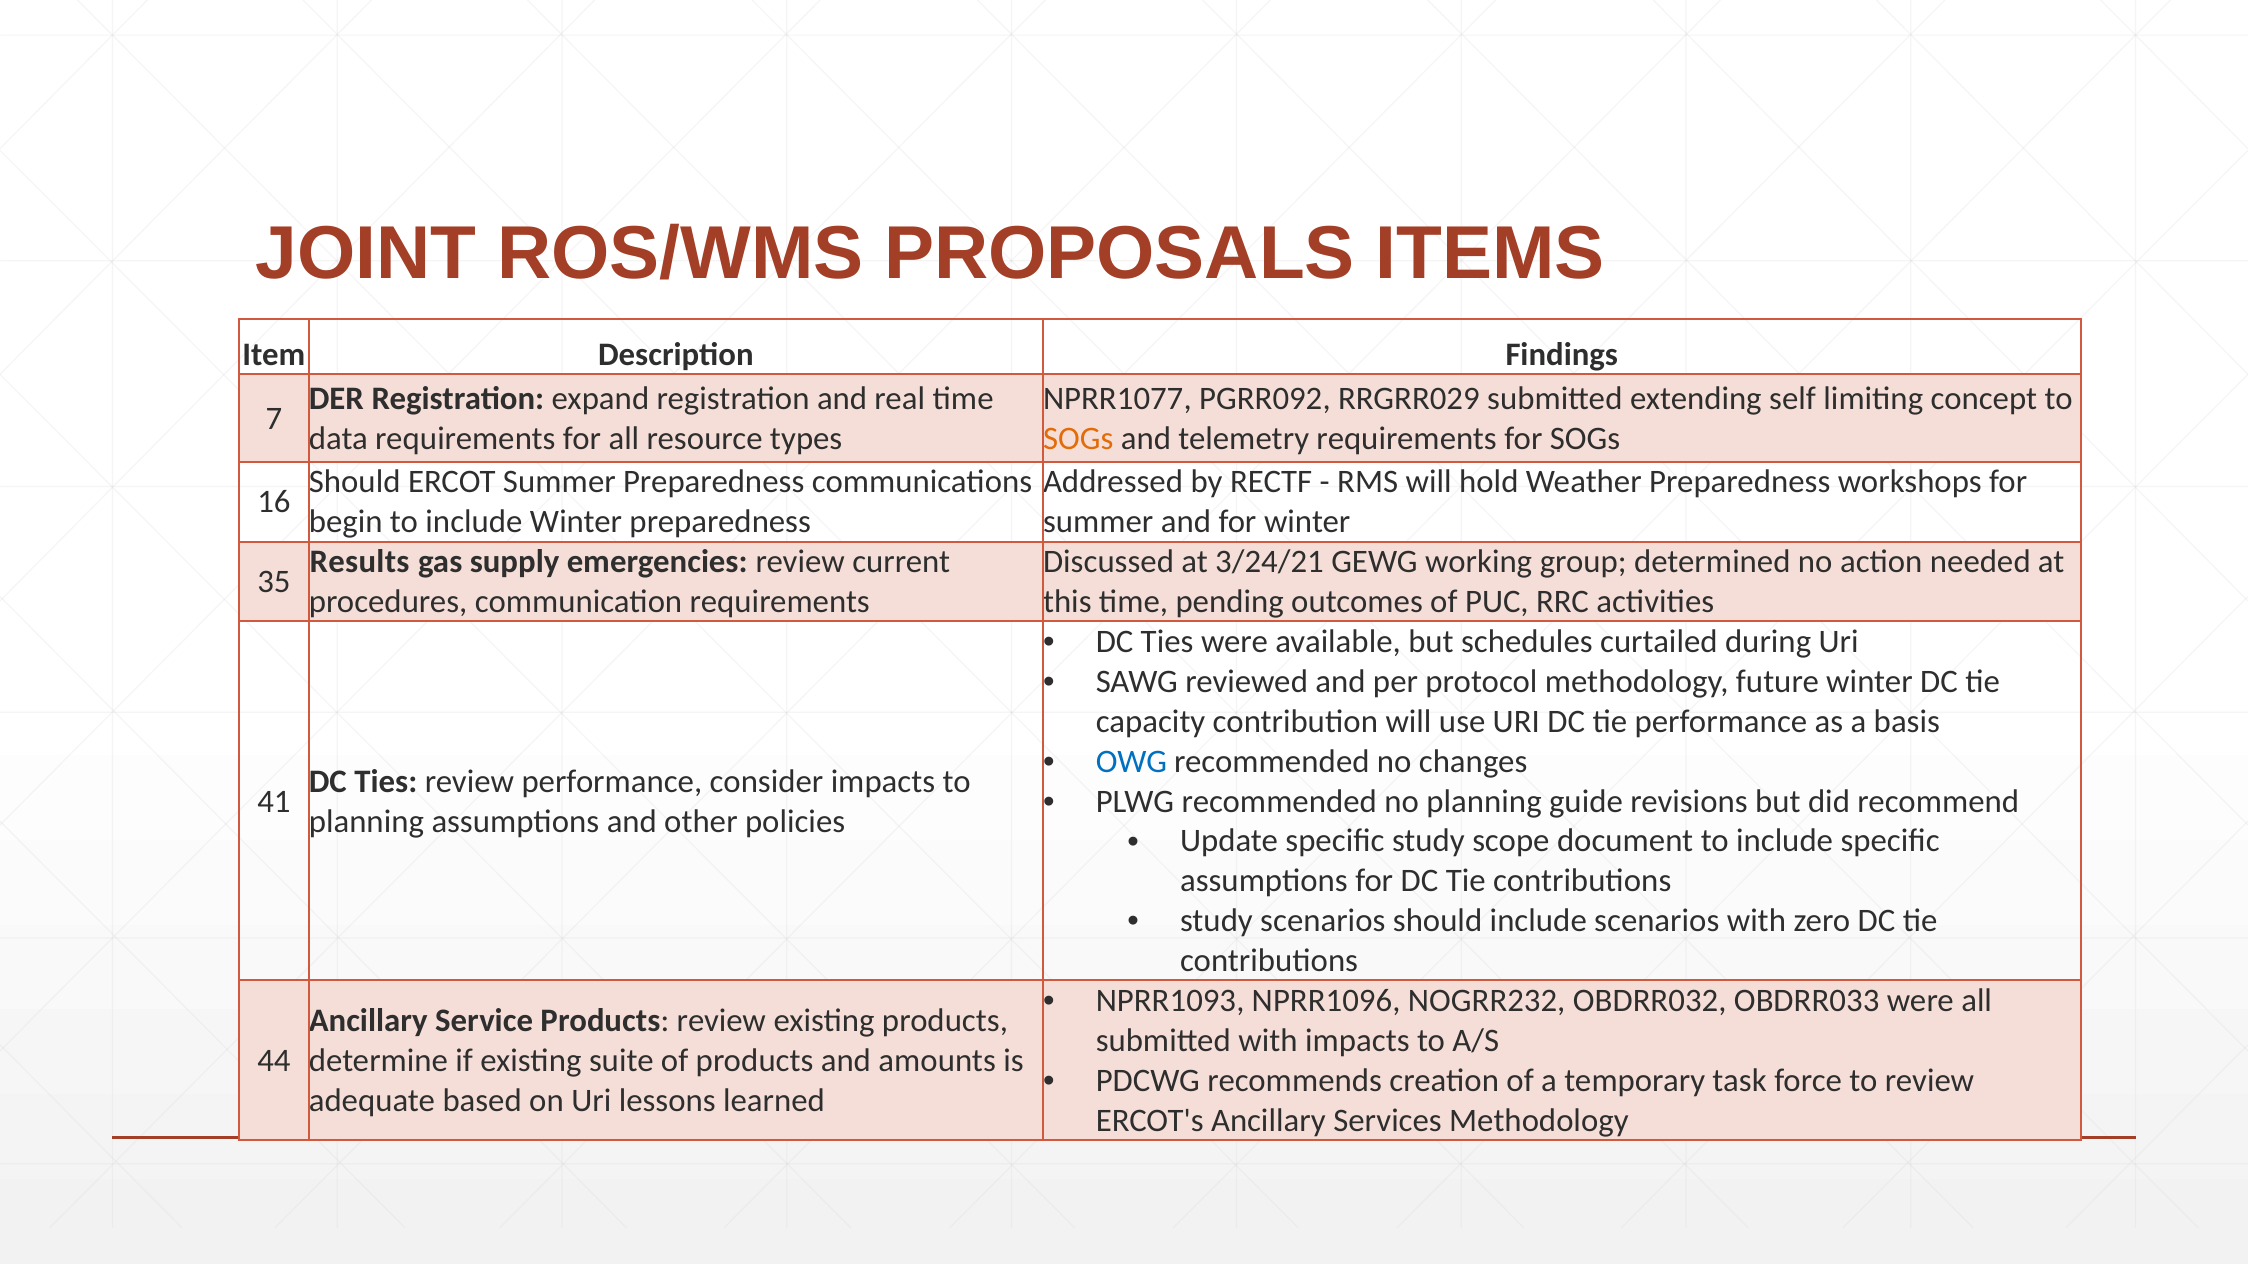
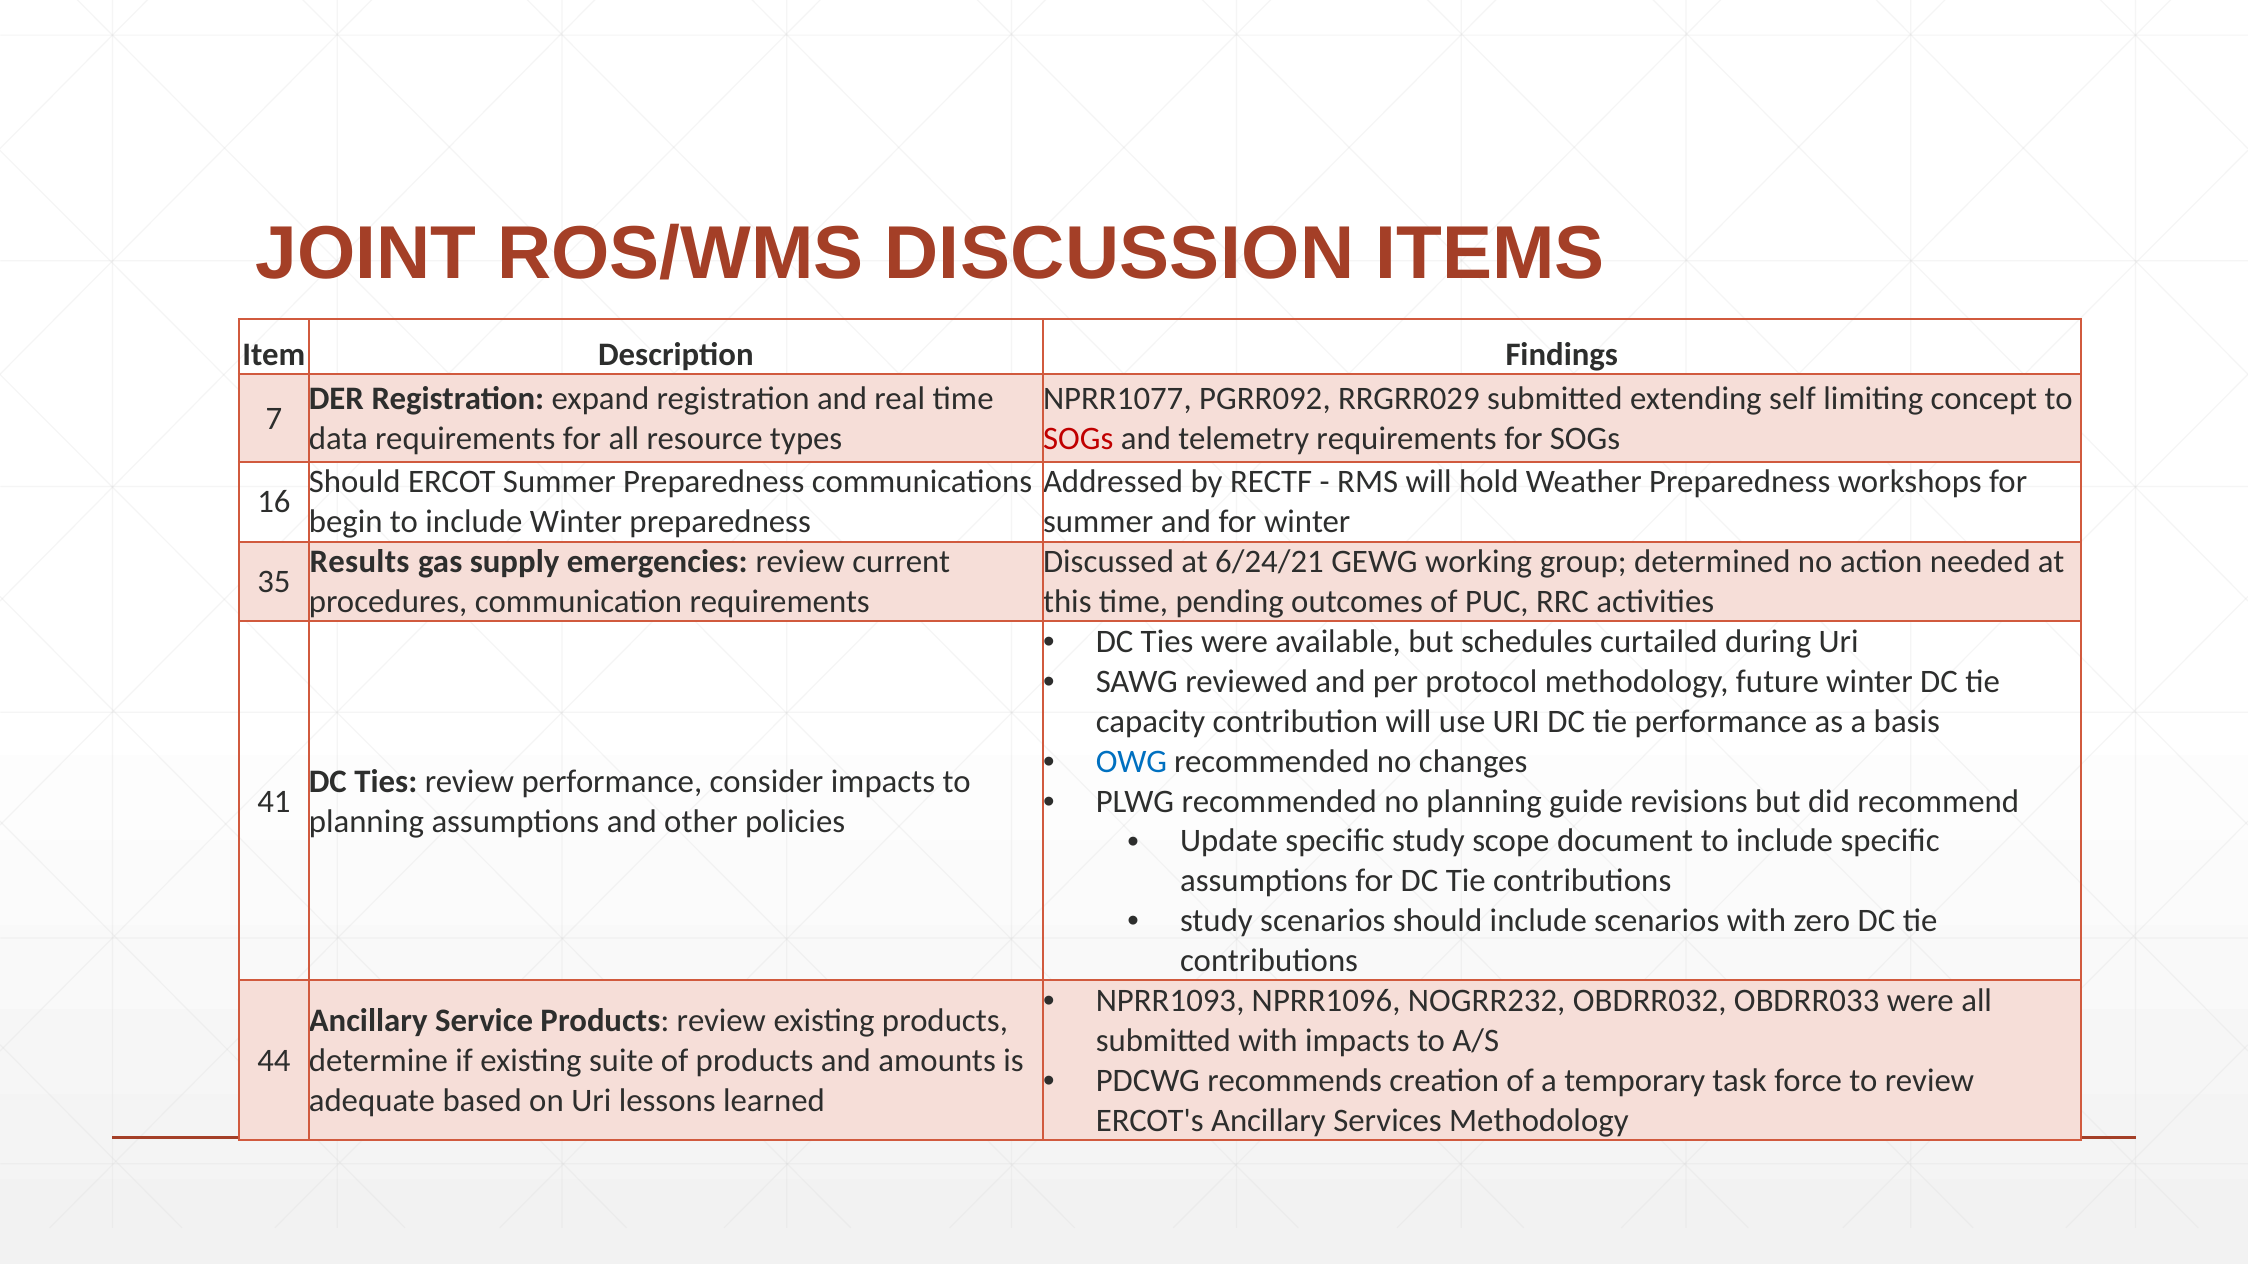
PROPOSALS: PROPOSALS -> DISCUSSION (1119, 254)
SOGs colour: orange -> red (1078, 438)
3/24/21: 3/24/21 -> 6/24/21 (1269, 562)
